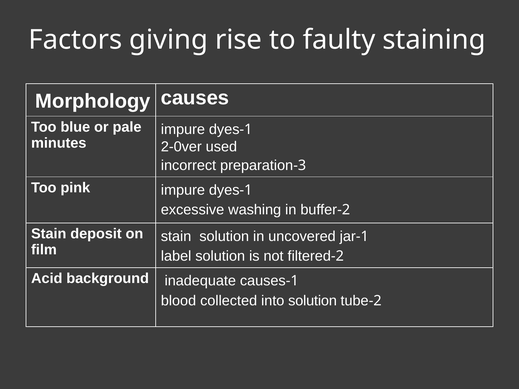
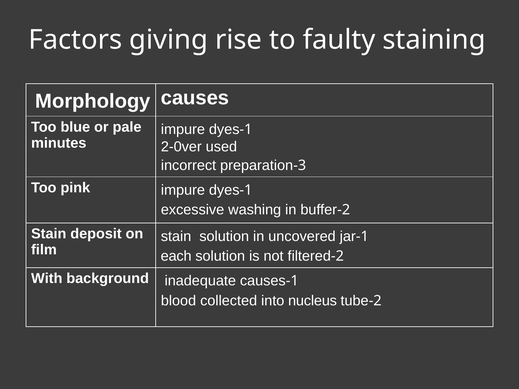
label: label -> each (176, 256)
Acid: Acid -> With (47, 279)
into solution: solution -> nucleus (313, 301)
